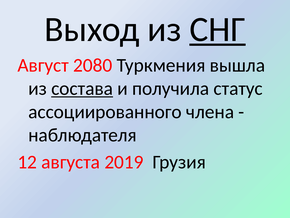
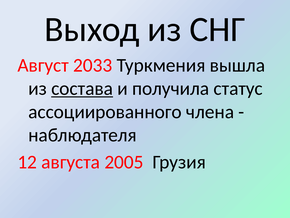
СНГ underline: present -> none (218, 29)
2080: 2080 -> 2033 (93, 65)
2019: 2019 -> 2005 (124, 162)
